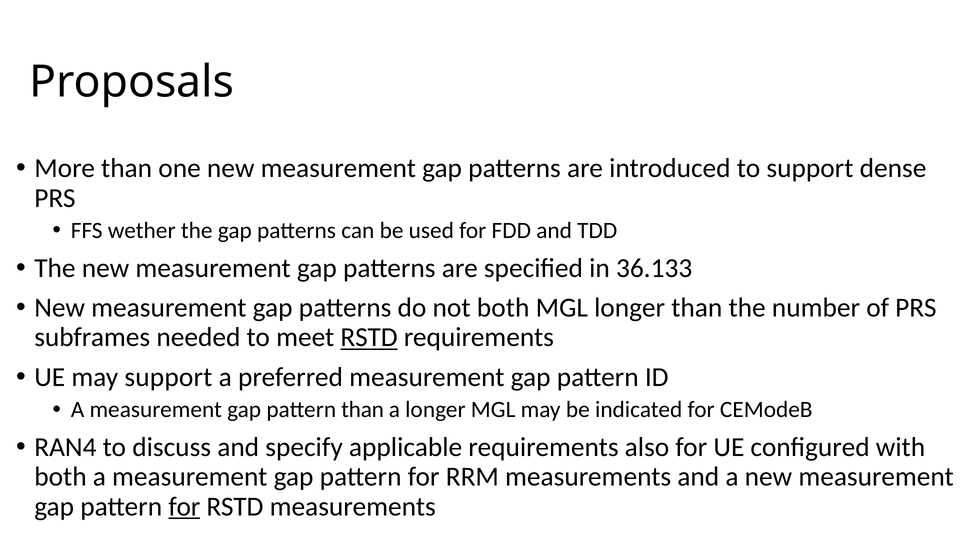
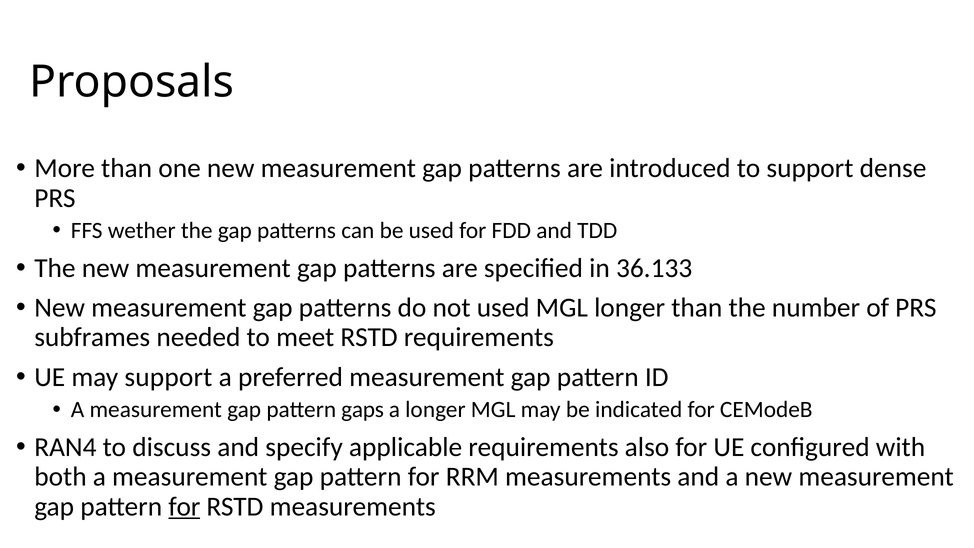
not both: both -> used (503, 308)
RSTD underline: present -> none (369, 337)
pattern than: than -> gaps (363, 410)
